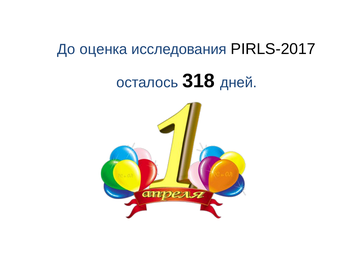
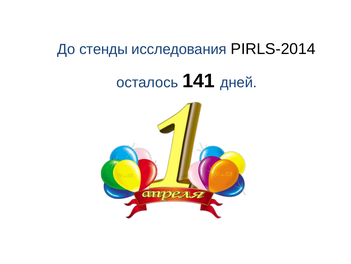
оценка: оценка -> стенды (104, 49)
PIRLS-2017: PIRLS-2017 -> PIRLS-2014 (273, 49)
318: 318 -> 141 (199, 81)
